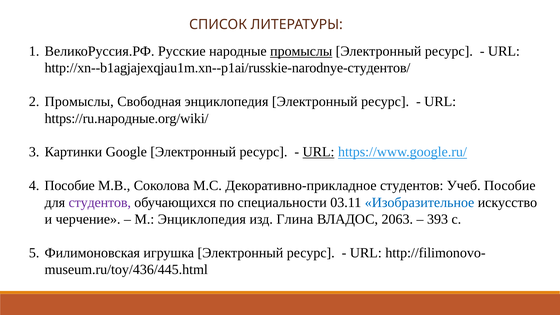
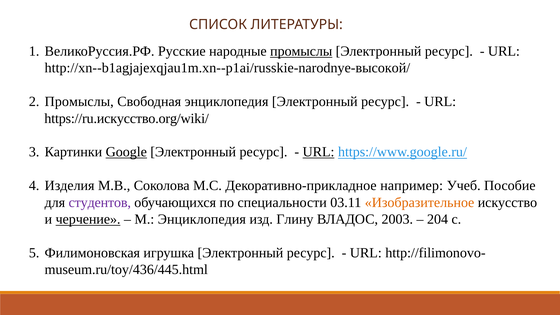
http://xn--b1agjajexqjau1m.xn--p1ai/russkie-narodnye-студентов/: http://xn--b1agjajexqjau1m.xn--p1ai/russkie-narodnye-студентов/ -> http://xn--b1agjajexqjau1m.xn--p1ai/russkie-narodnye-высокой/ (227, 68)
https://ru.народные.org/wiki/: https://ru.народные.org/wiki/ -> https://ru.искусство.org/wiki/ (127, 118)
Google underline: none -> present (126, 152)
Пособие: Пособие -> Изделия (70, 186)
Декоративно-прикладное студентов: студентов -> например (412, 186)
Изобразительное colour: blue -> orange (420, 202)
черчение underline: none -> present (88, 219)
Глина: Глина -> Глину (295, 219)
2063: 2063 -> 2003 (397, 219)
393: 393 -> 204 (438, 219)
